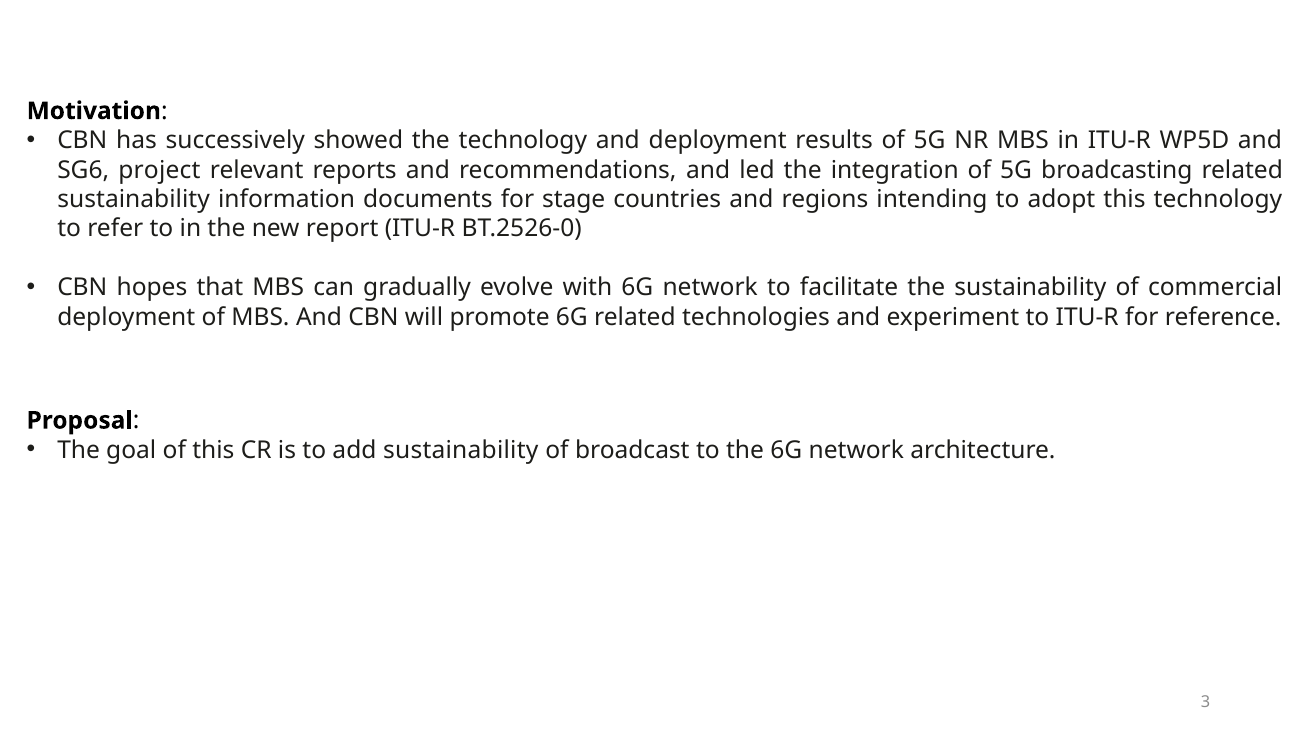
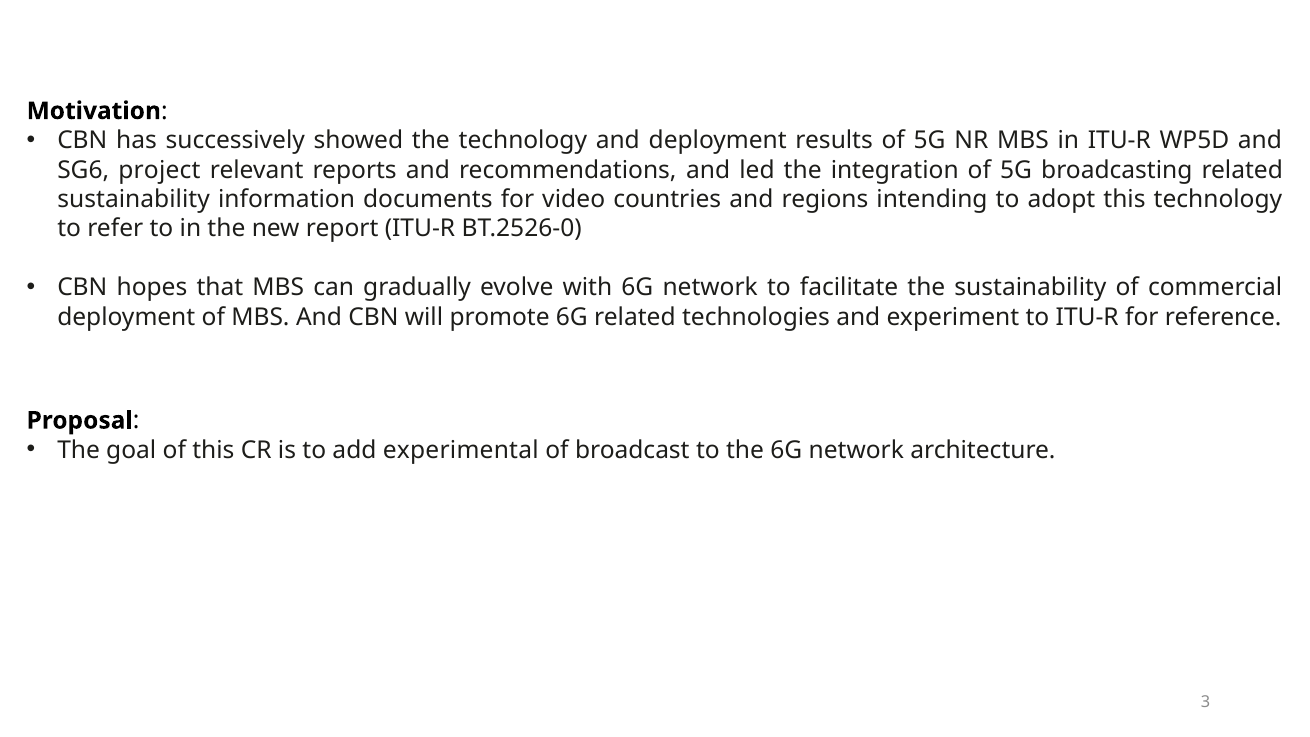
stage: stage -> video (574, 199)
add sustainability: sustainability -> experimental (461, 450)
